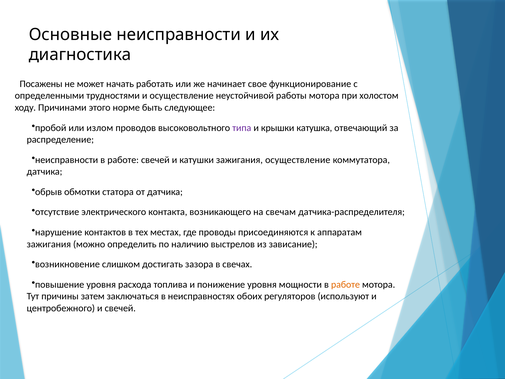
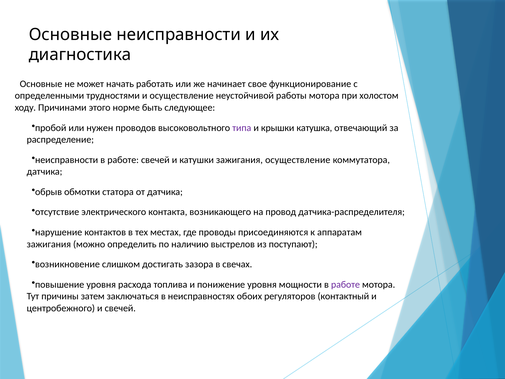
Посажены: Посажены -> Основные (41, 84)
излом: излом -> нужен (100, 128)
свечам: свечам -> провод (281, 212)
зависание: зависание -> поступают (293, 244)
работе colour: orange -> purple (345, 284)
используют: используют -> контактный (343, 296)
